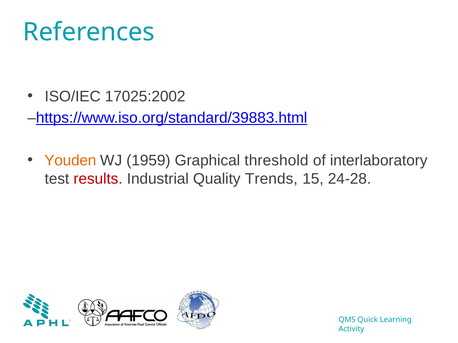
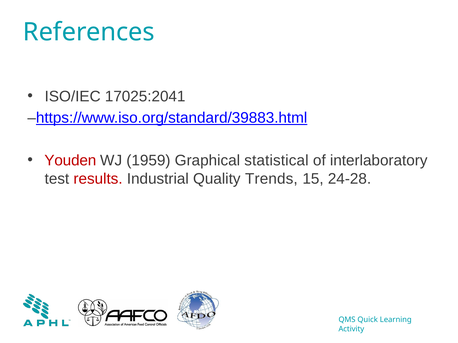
17025:2002: 17025:2002 -> 17025:2041 (145, 97)
Youden colour: orange -> red (70, 161)
threshold: threshold -> statistical (276, 161)
